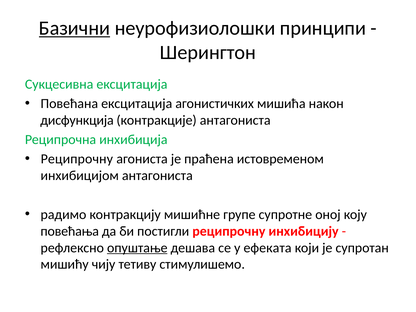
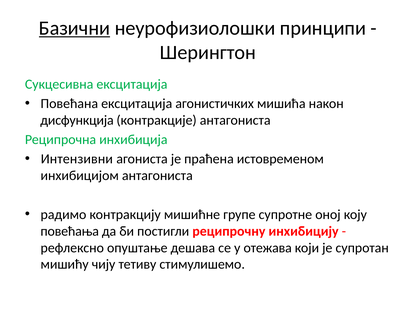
Реципрочну: Реципрочну -> Интензивни (77, 159)
опуштање underline: present -> none (137, 248)
ефеката: ефеката -> отежава (268, 248)
